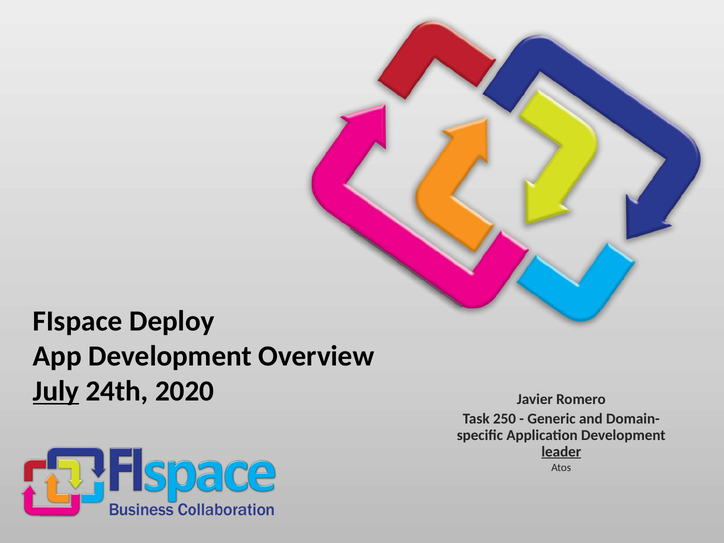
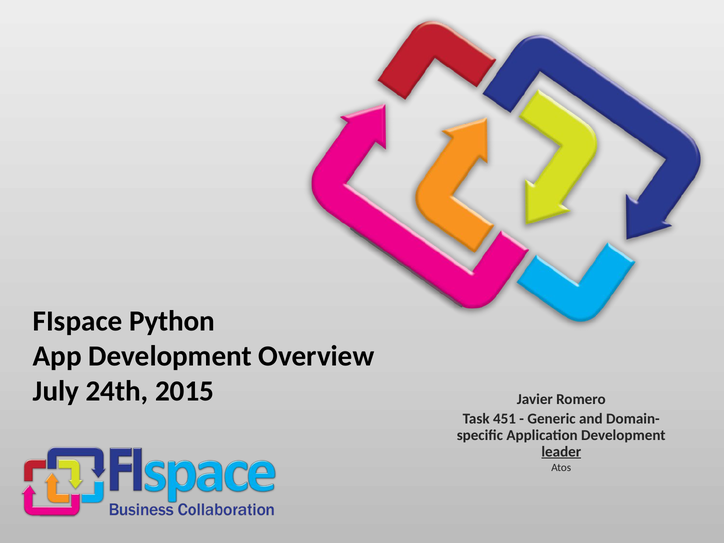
Deploy: Deploy -> Python (172, 321)
July underline: present -> none (56, 391)
2020: 2020 -> 2015 (185, 391)
250: 250 -> 451 (504, 419)
